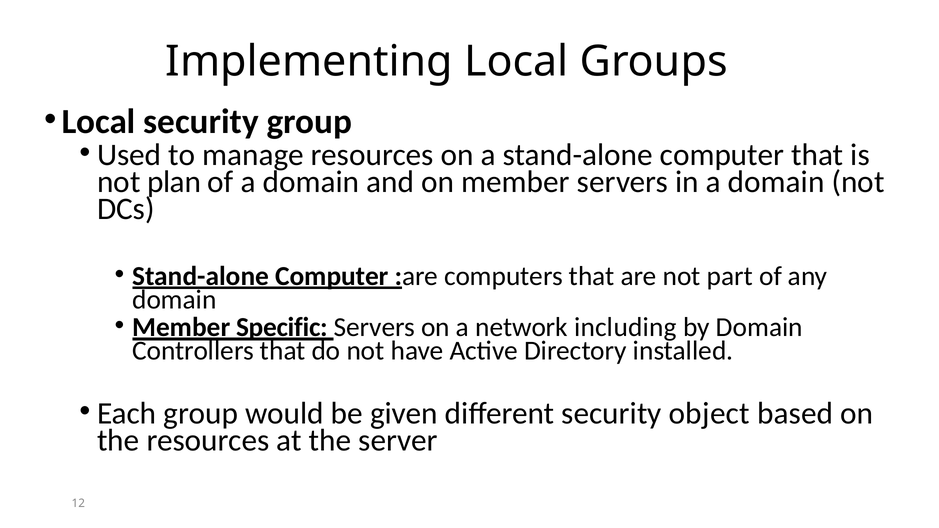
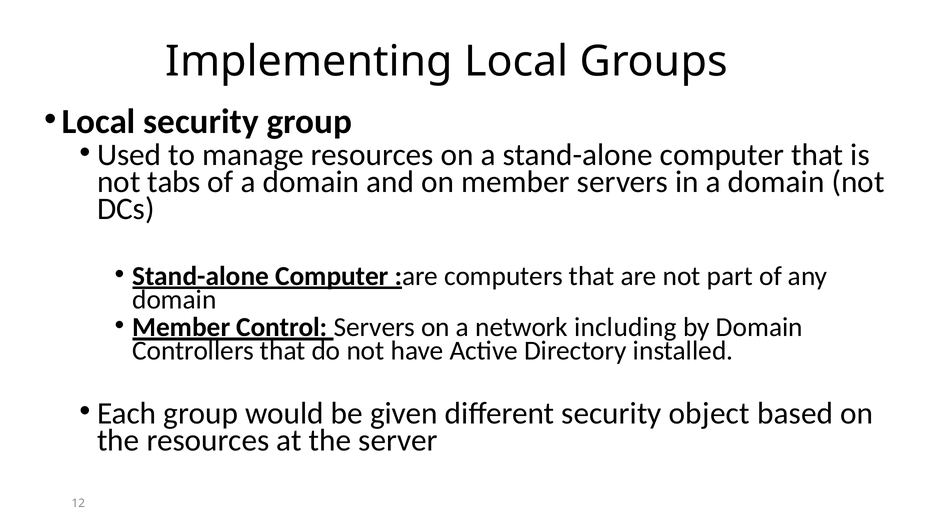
plan: plan -> tabs (174, 182)
Specific: Specific -> Control (282, 327)
